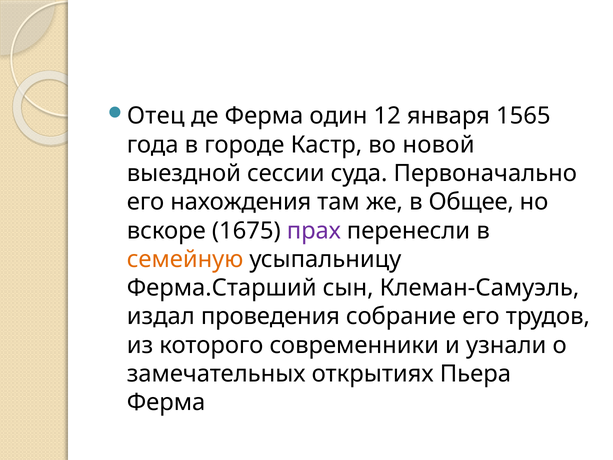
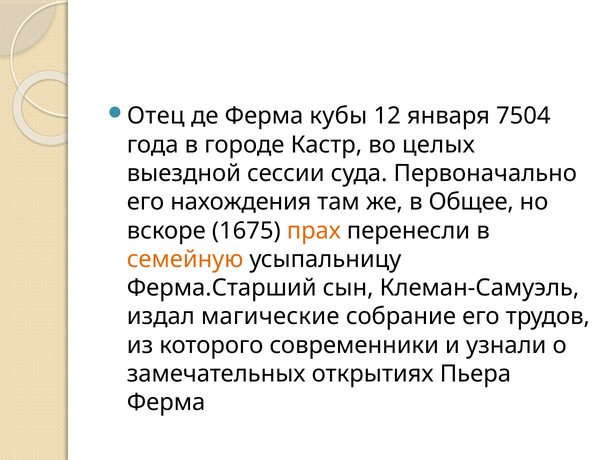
один: один -> кубы (338, 116)
1565: 1565 -> 7504 (523, 116)
новой: новой -> целых (438, 145)
прах colour: purple -> orange (314, 231)
проведения: проведения -> магические (270, 316)
